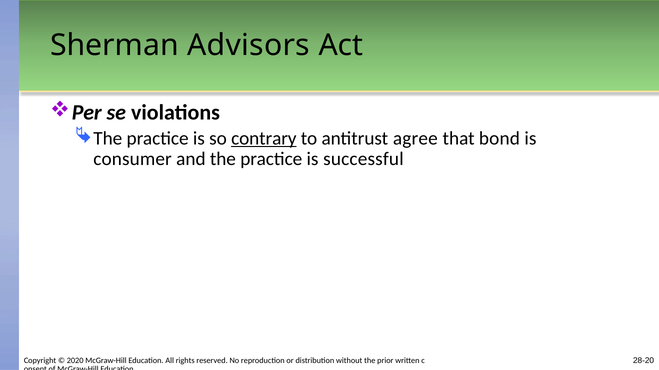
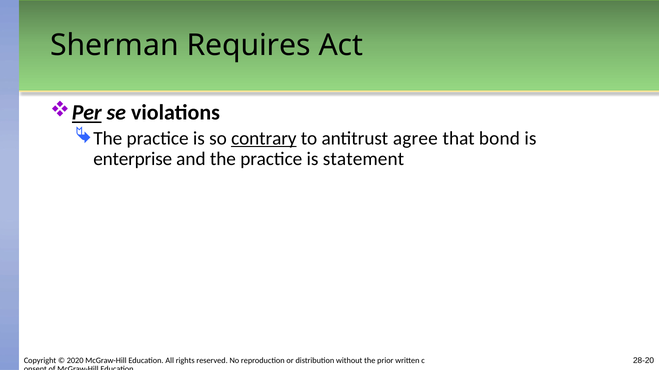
Advisors: Advisors -> Requires (249, 45)
Per underline: none -> present (87, 113)
consumer: consumer -> enterprise (133, 159)
successful: successful -> statement (363, 159)
